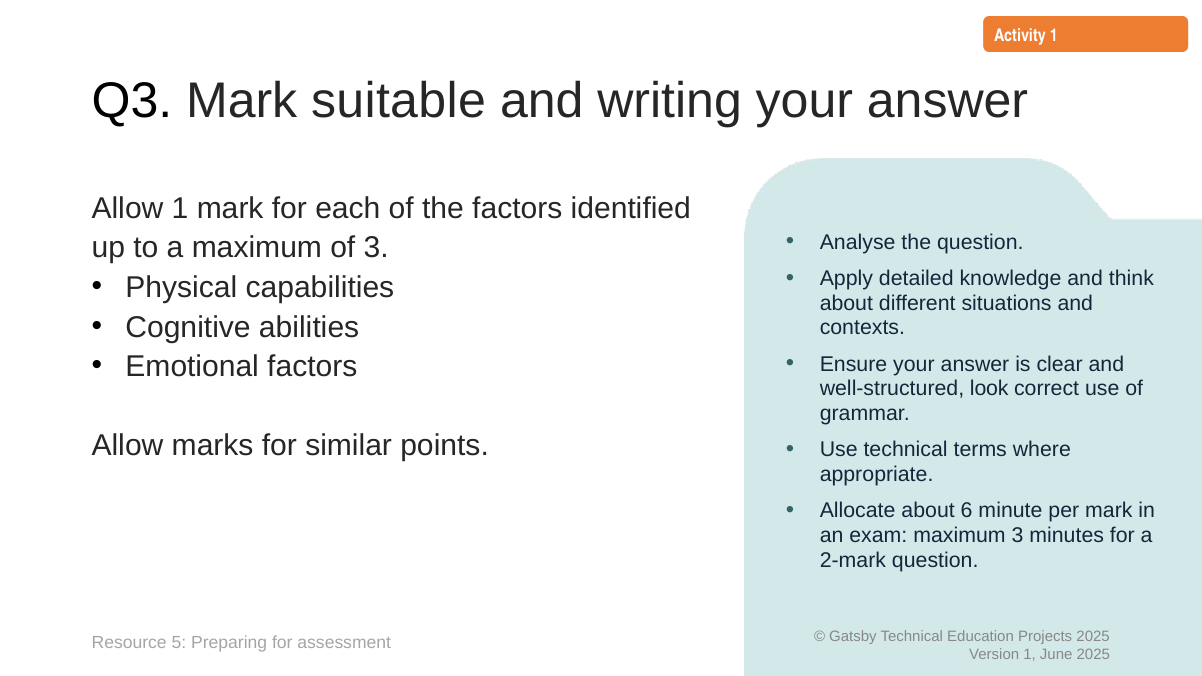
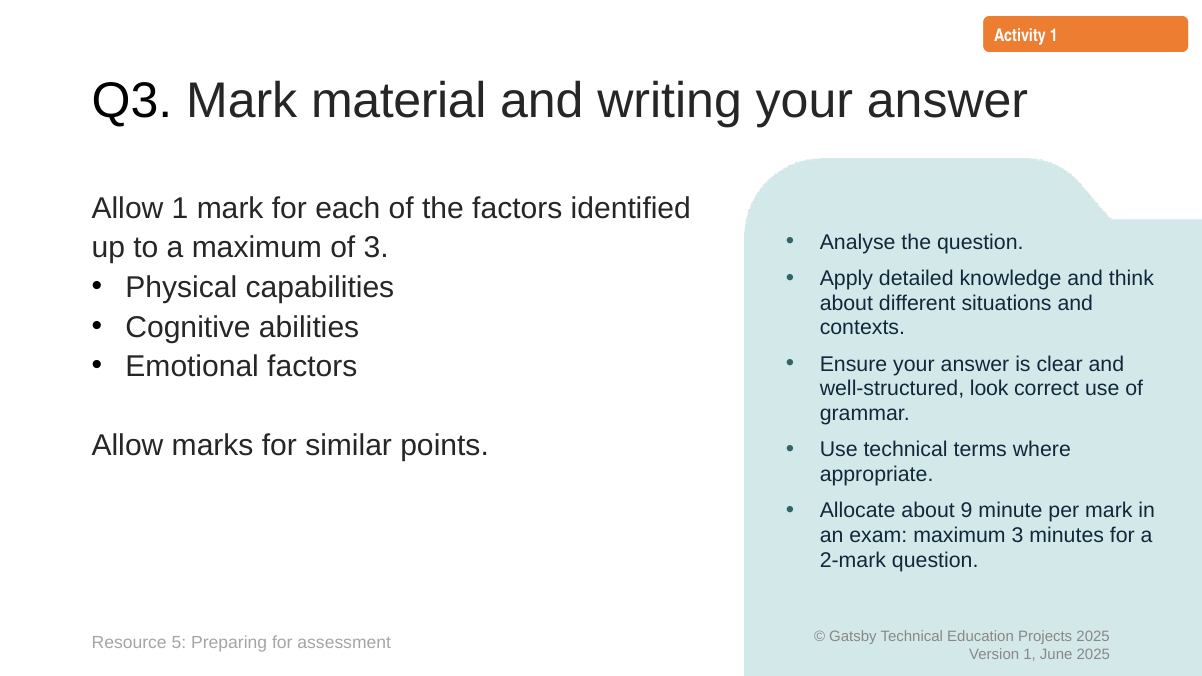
suitable: suitable -> material (399, 101)
6: 6 -> 9 (967, 511)
